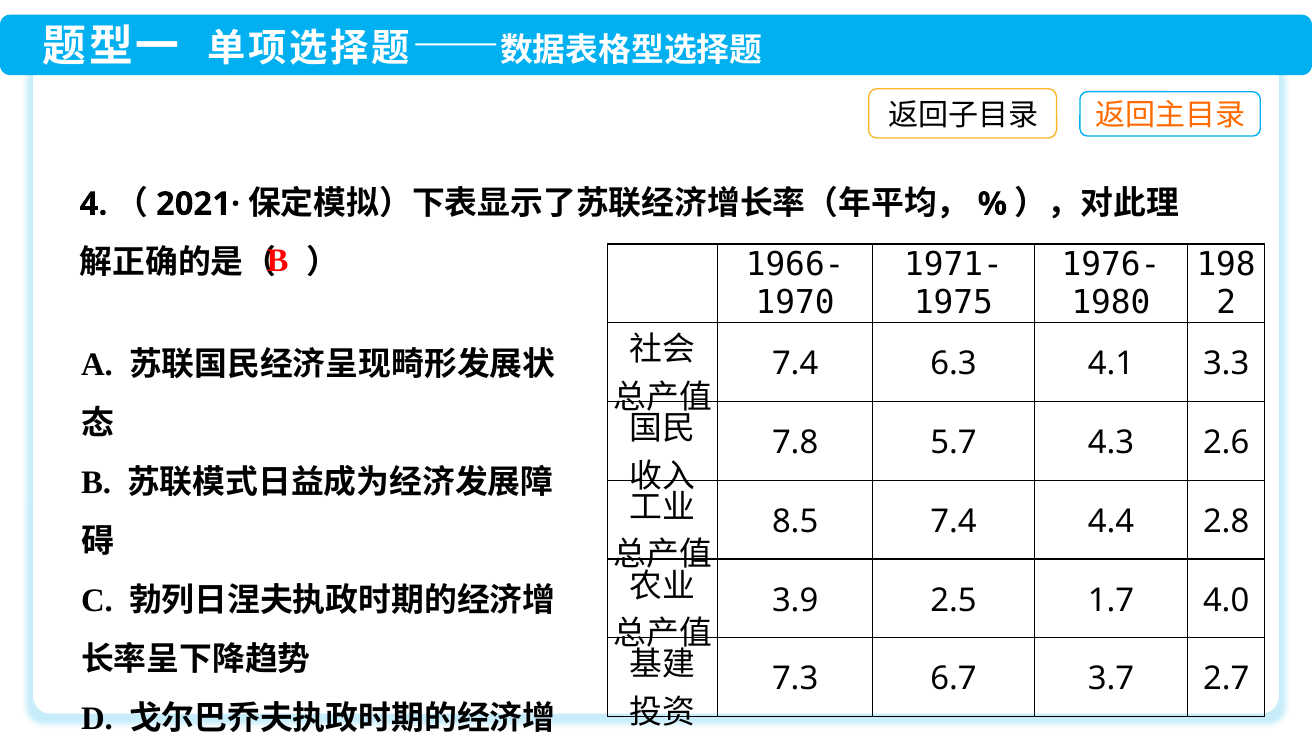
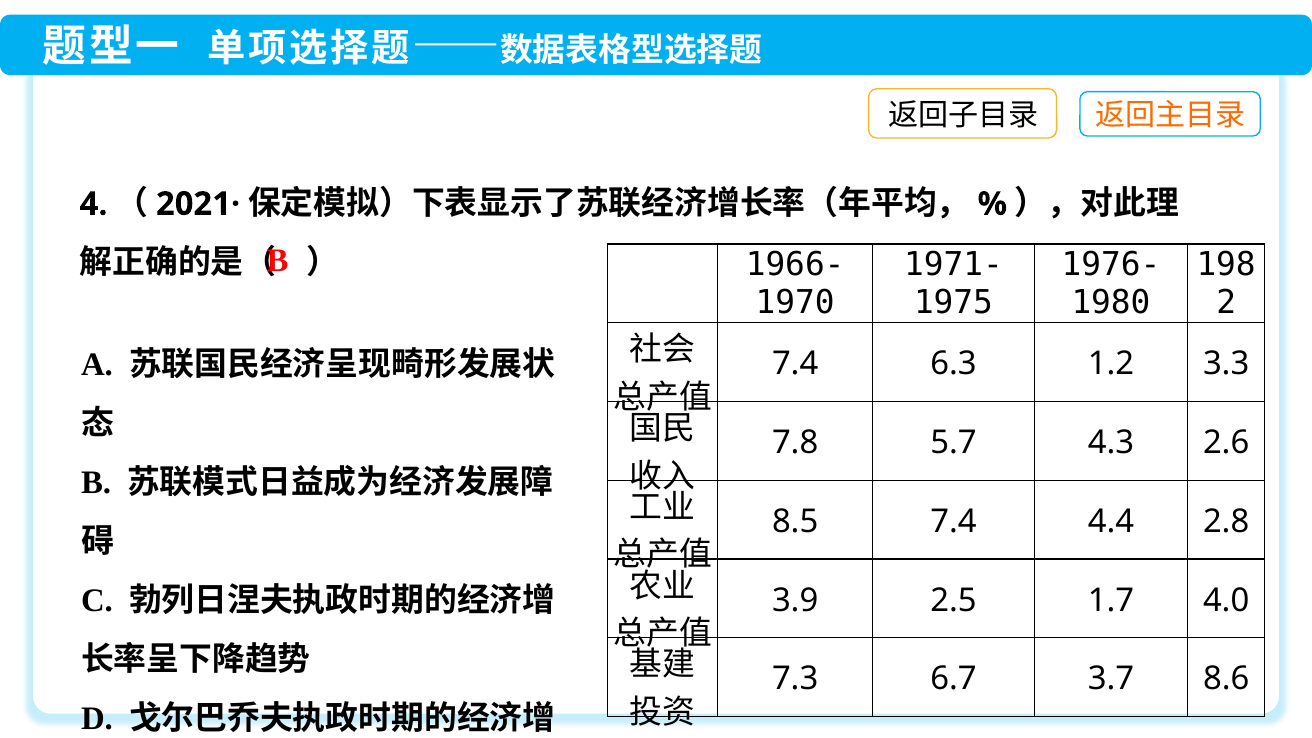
4.1: 4.1 -> 1.2 (1111, 364)
2.7: 2.7 -> 8.6 (1226, 679)
